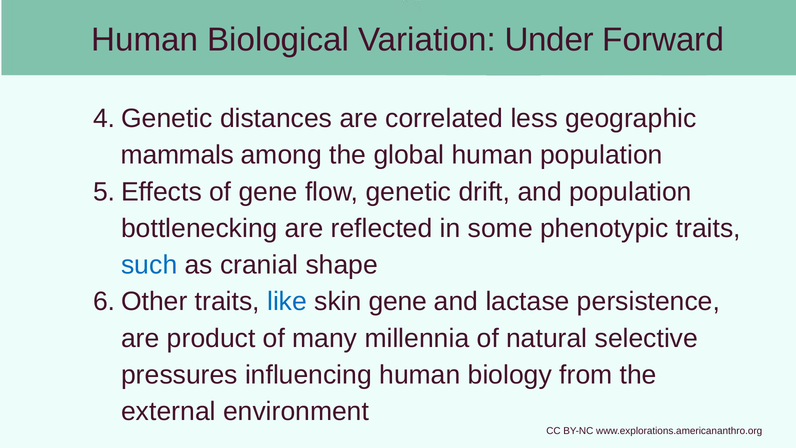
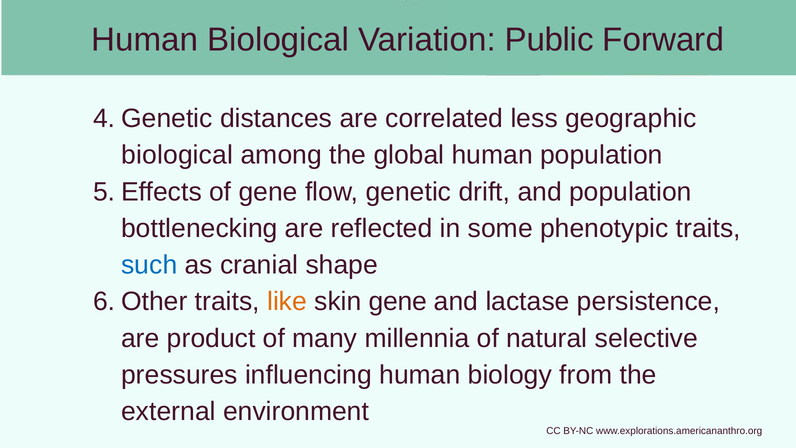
Under: Under -> Public (549, 40)
mammals: mammals -> biological (177, 155)
like colour: blue -> orange (287, 302)
